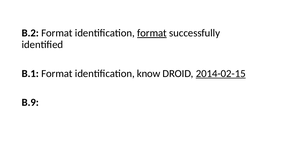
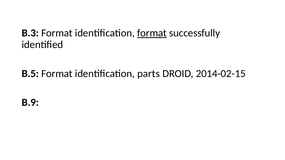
B.2: B.2 -> B.3 (30, 33)
B.1: B.1 -> B.5 (30, 74)
know: know -> parts (149, 74)
2014-02-15 underline: present -> none (221, 74)
